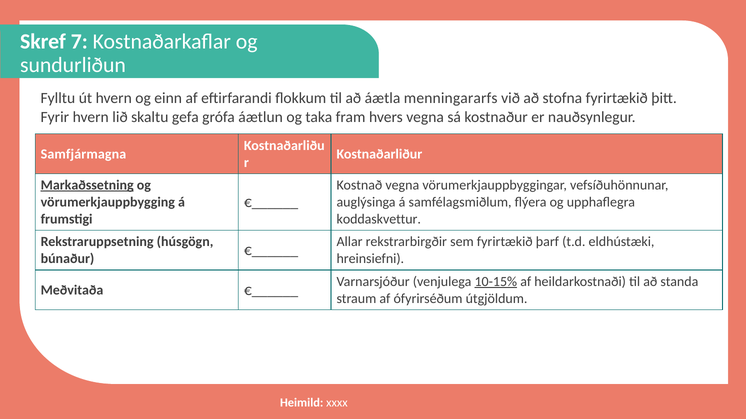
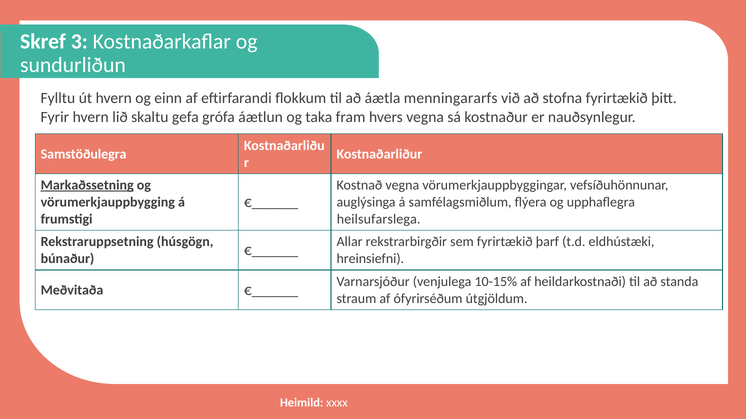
7: 7 -> 3 (79, 42)
Samfjármagna: Samfjármagna -> Samstöðulegra (84, 154)
koddaskvettur: koddaskvettur -> heilsufarslega (379, 220)
10-15% underline: present -> none (496, 282)
